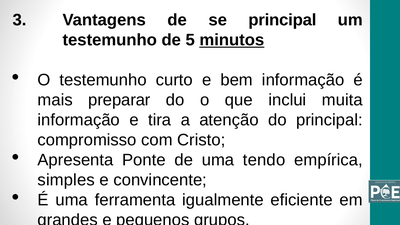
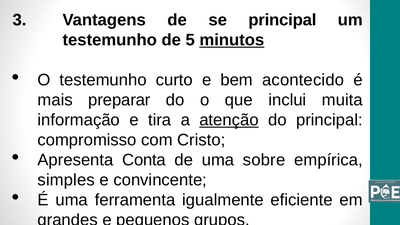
bem informação: informação -> acontecido (303, 80)
atenção underline: none -> present (229, 120)
Ponte: Ponte -> Conta (144, 160)
tendo: tendo -> sobre (264, 160)
